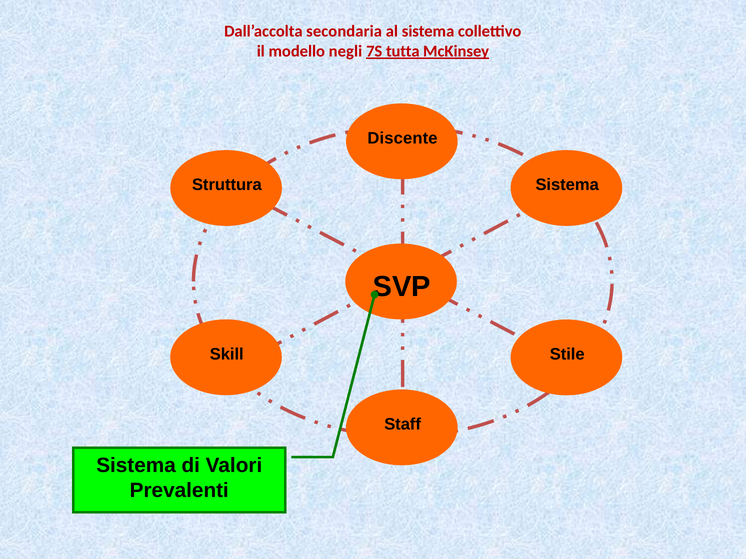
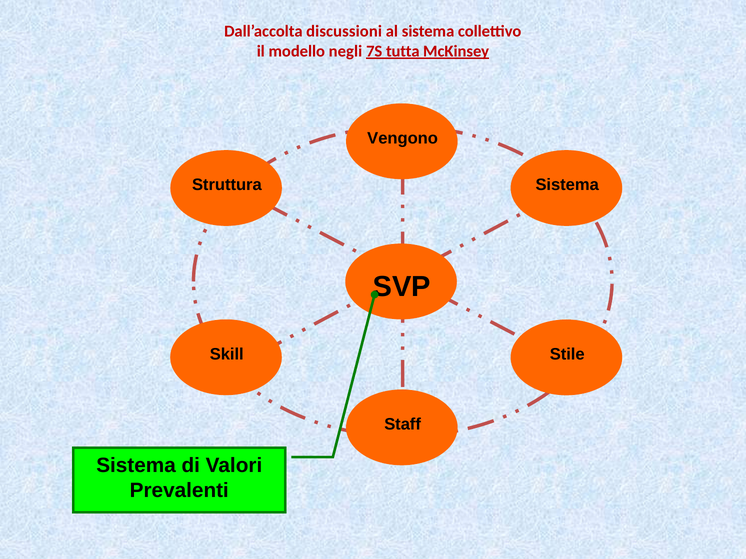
secondaria: secondaria -> discussioni (344, 31)
Discente: Discente -> Vengono (403, 138)
